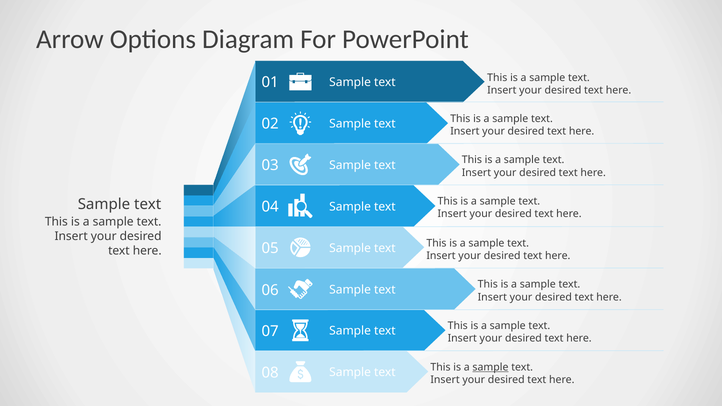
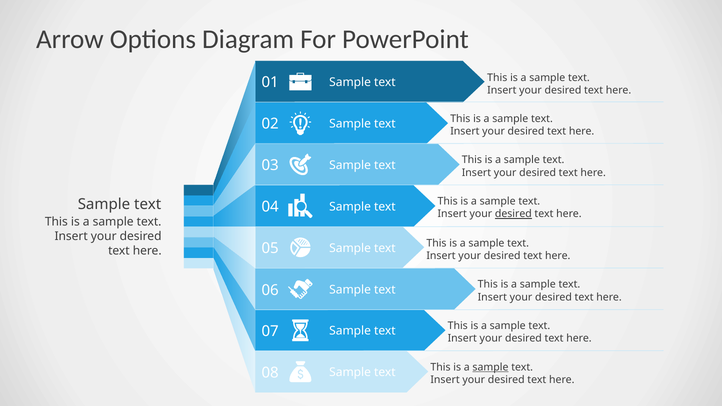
desired underline: none -> present (513, 214)
